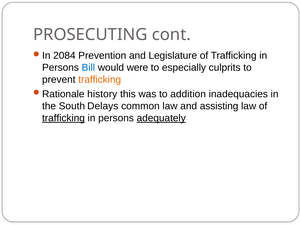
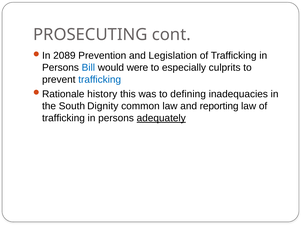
2084: 2084 -> 2089 (64, 56)
Legislature: Legislature -> Legislation (173, 56)
trafficking colour: orange -> blue (100, 80)
addition: addition -> defining (188, 94)
Delays: Delays -> Dignity (103, 106)
assisting: assisting -> reporting (219, 106)
trafficking underline: present -> none (63, 118)
